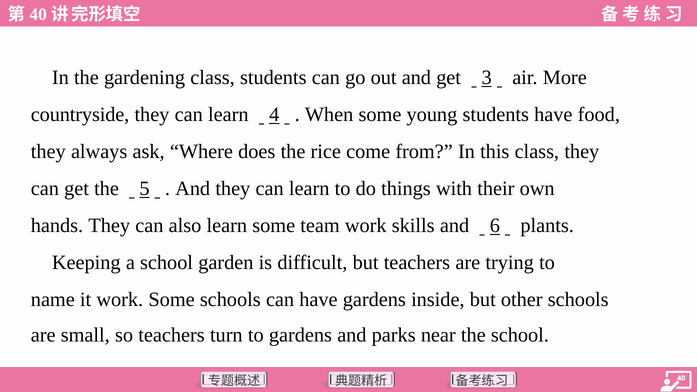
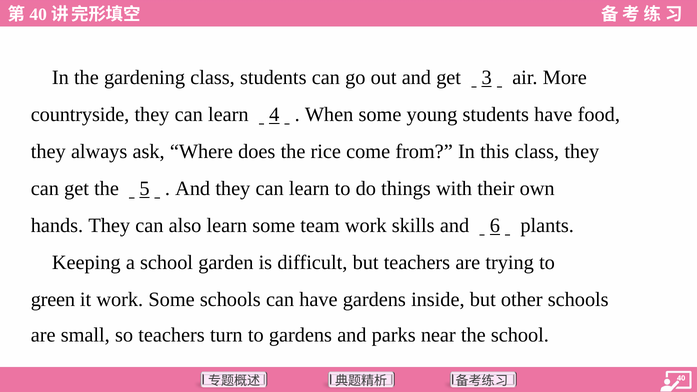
name: name -> green (53, 300)
